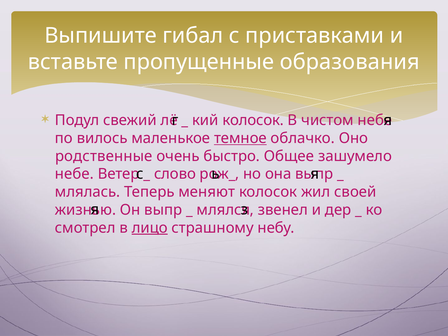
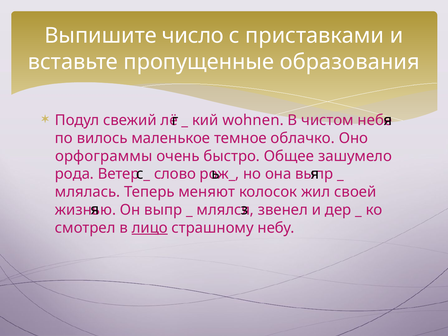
гибал: гибал -> число (193, 36)
кий колосок: колосок -> wohnen (253, 120)
темное underline: present -> none (240, 138)
родственные: родственные -> орфограммы (104, 156)
небе: небе -> рода (74, 174)
